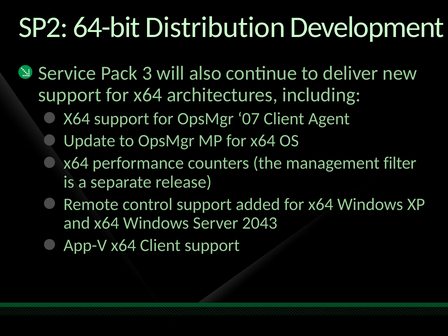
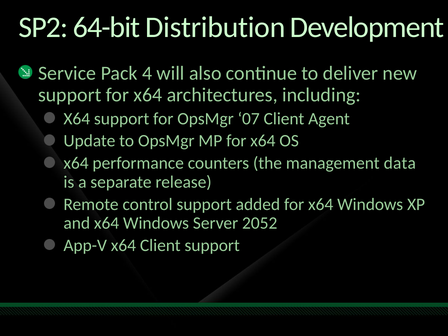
3: 3 -> 4 (147, 73)
filter: filter -> data (400, 163)
2043: 2043 -> 2052 (260, 223)
